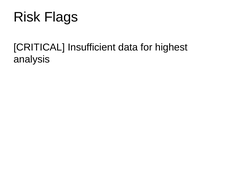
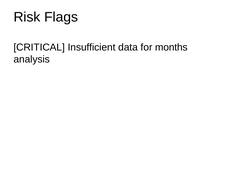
highest: highest -> months (171, 47)
